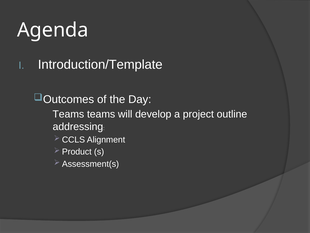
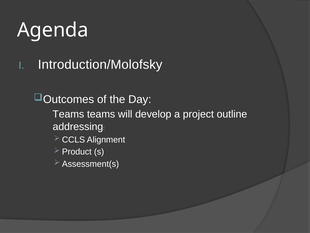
Introduction/Template: Introduction/Template -> Introduction/Molofsky (100, 64)
